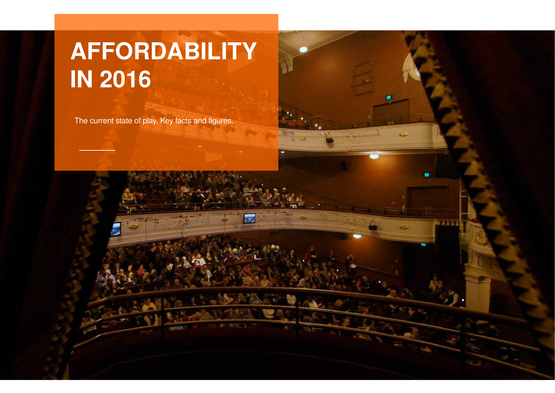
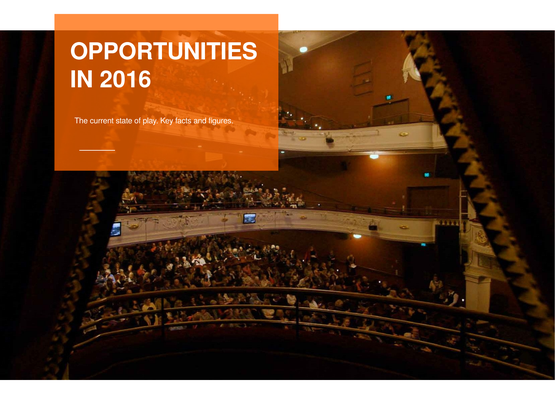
AFFORDABILITY: AFFORDABILITY -> OPPORTUNITIES (164, 52)
